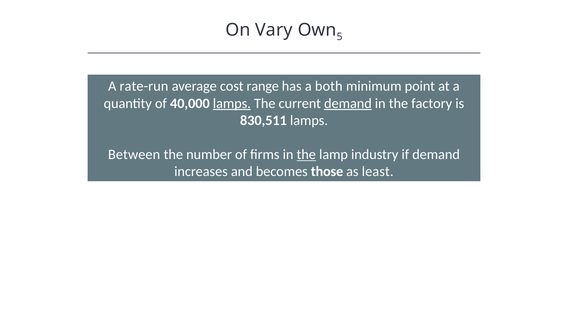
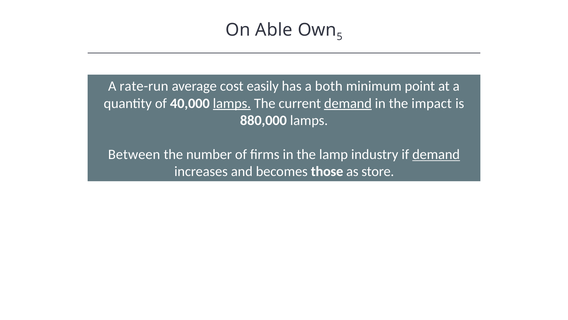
Vary: Vary -> Able (274, 30)
range: range -> easily (263, 86)
factory: factory -> impact (432, 103)
830,511: 830,511 -> 880,000 (263, 120)
the underline: present -> none (306, 154)
demand underline: none -> present (436, 154)
least: least -> store (378, 171)
